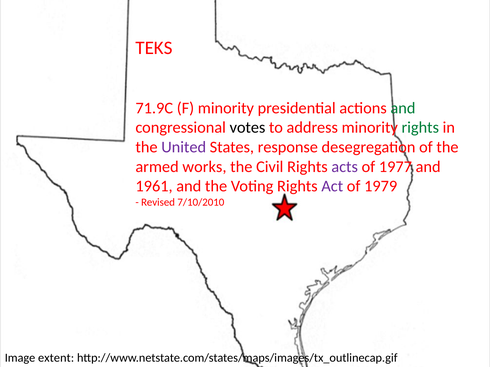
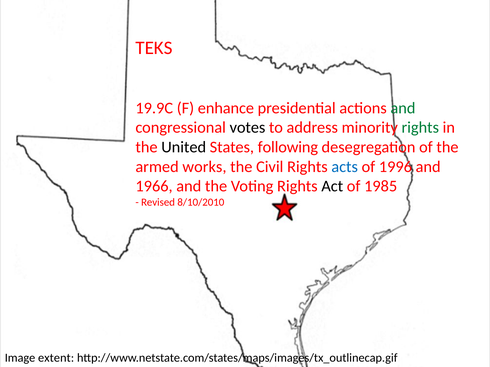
71.9C: 71.9C -> 19.9C (154, 108)
F minority: minority -> enhance (226, 108)
United colour: purple -> black (184, 147)
response: response -> following (288, 147)
acts colour: purple -> blue (345, 167)
1977: 1977 -> 1996 (395, 167)
1961: 1961 -> 1966 (154, 186)
Act colour: purple -> black (332, 186)
1979: 1979 -> 1985 (381, 186)
7/10/2010: 7/10/2010 -> 8/10/2010 (201, 202)
